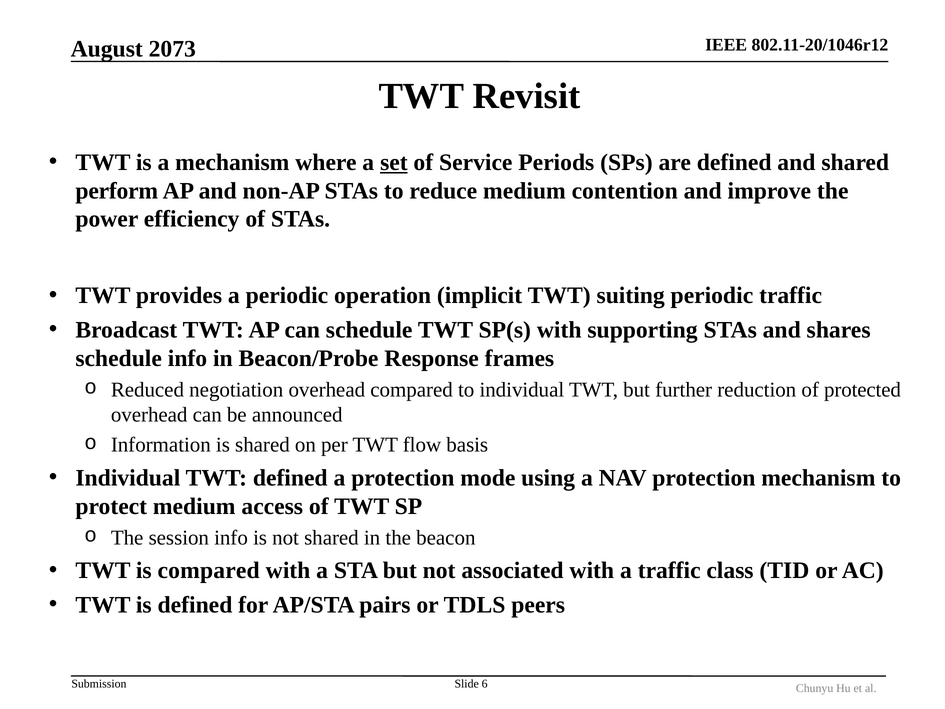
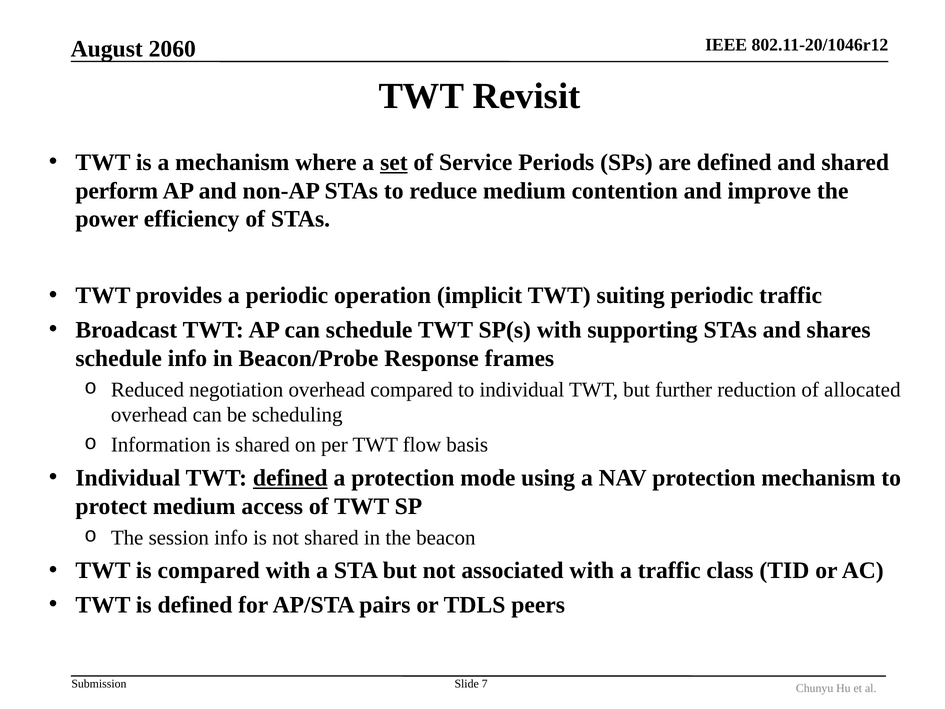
2073: 2073 -> 2060 (172, 49)
protected: protected -> allocated (862, 390)
announced: announced -> scheduling (297, 415)
defined underline: none -> present (290, 478)
6: 6 -> 7 (485, 684)
